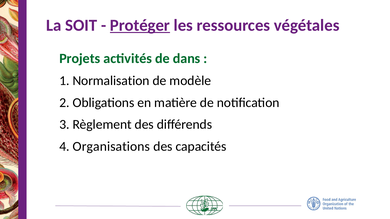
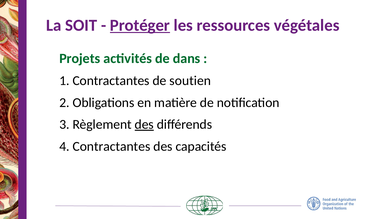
1 Normalisation: Normalisation -> Contractantes (111, 81)
modèle: modèle -> soutien (190, 81)
des underline: none -> present (144, 125)
4 Organisations: Organisations -> Contractantes (111, 147)
